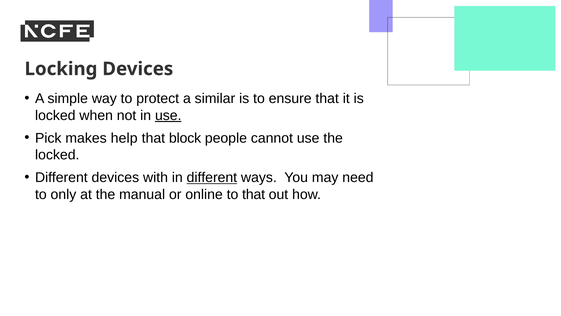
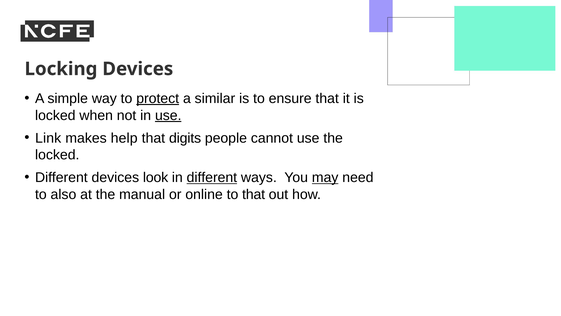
protect underline: none -> present (158, 98)
Pick: Pick -> Link (48, 138)
block: block -> digits (185, 138)
with: with -> look (156, 177)
may underline: none -> present (325, 177)
only: only -> also (63, 194)
